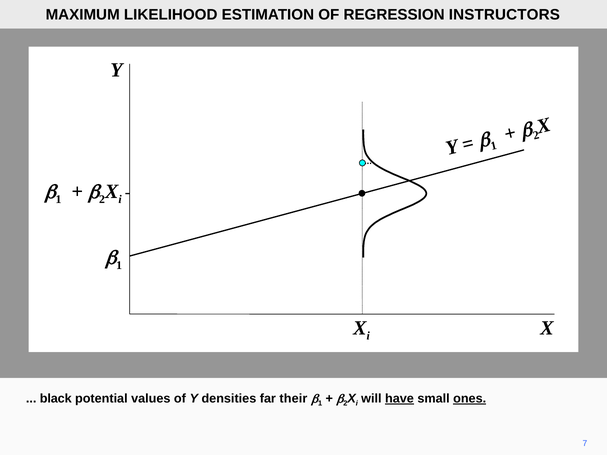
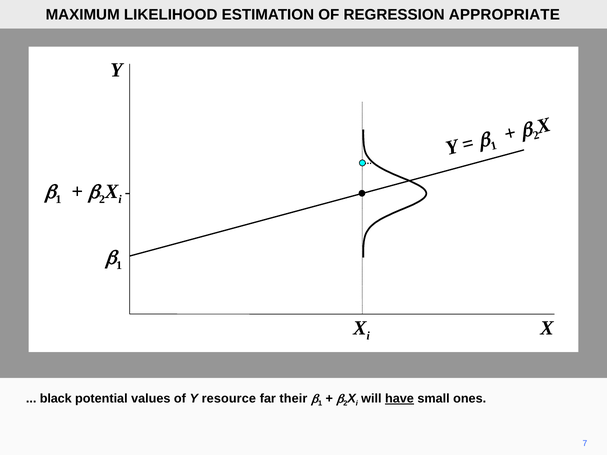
INSTRUCTORS: INSTRUCTORS -> APPROPRIATE (504, 15)
densities: densities -> resource (229, 399)
ones underline: present -> none (470, 399)
